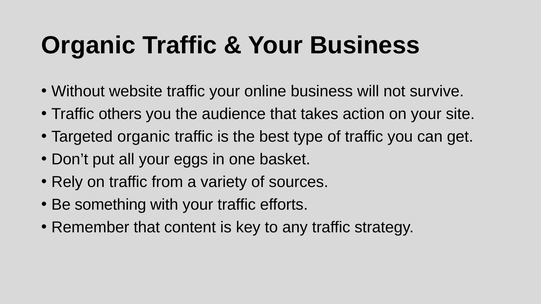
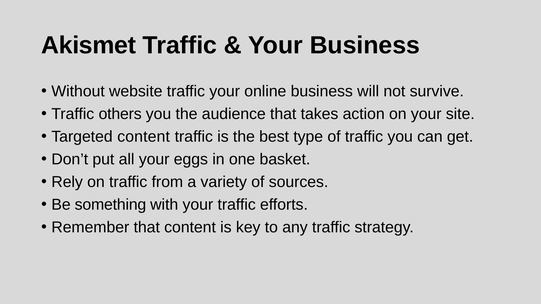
Organic: Organic -> Akismet (89, 45)
Targeted organic: organic -> content (144, 137)
